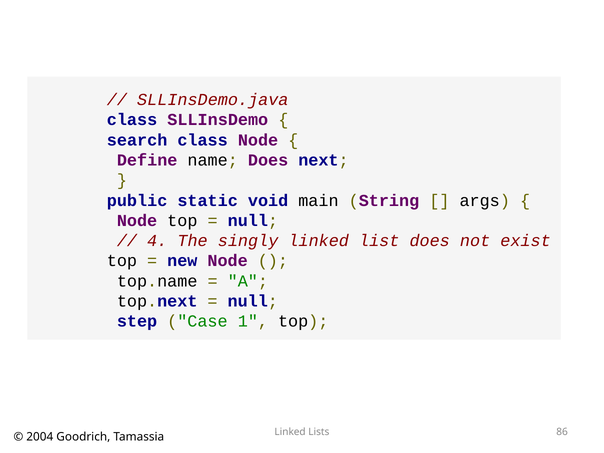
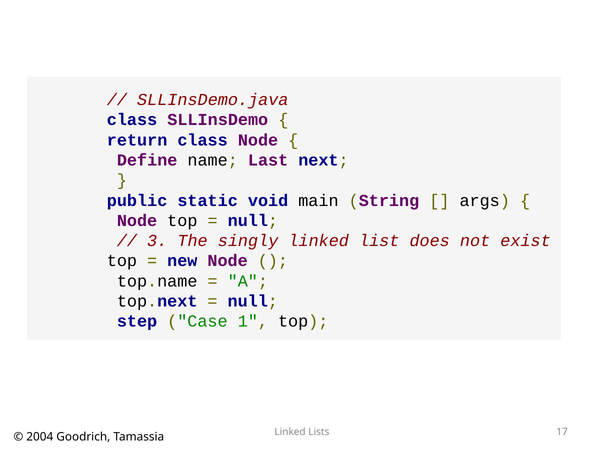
search: search -> return (137, 140)
name Does: Does -> Last (268, 160)
4: 4 -> 3 (157, 241)
86: 86 -> 17 (562, 432)
